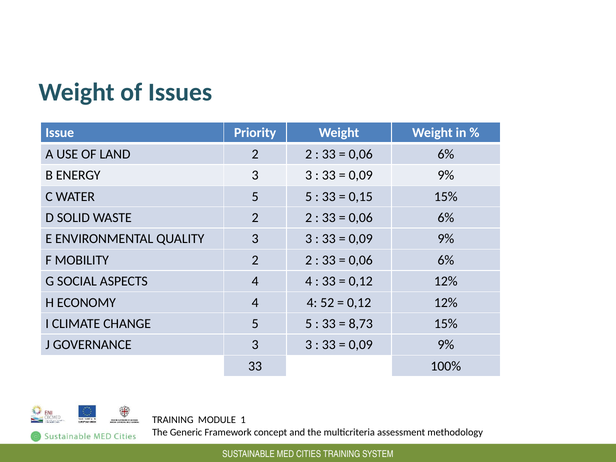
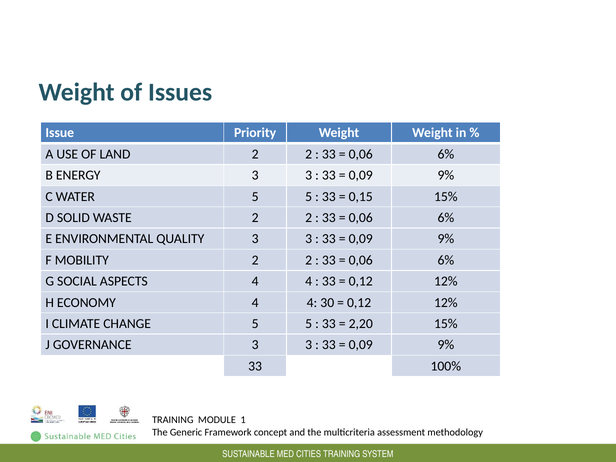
52: 52 -> 30 (327, 303)
8,73: 8,73 -> 2,20 (361, 324)
